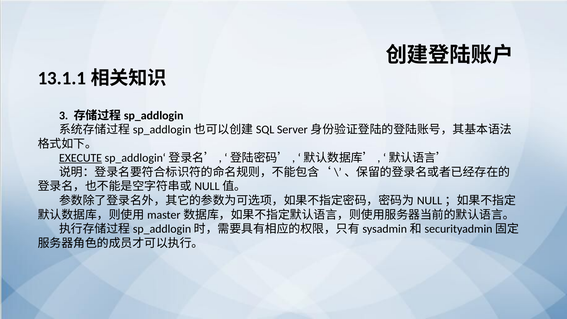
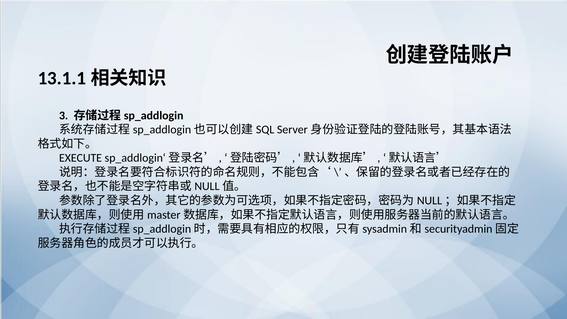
EXECUTE underline: present -> none (81, 158)
